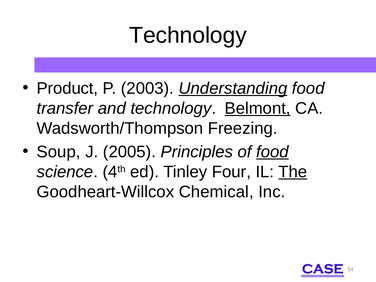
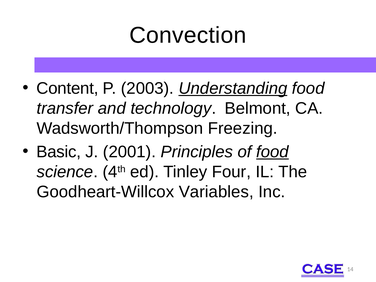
Technology: Technology -> Convection (188, 35)
Product: Product -> Content (67, 88)
Belmont underline: present -> none (258, 108)
Soup: Soup -> Basic (59, 152)
2005: 2005 -> 2001 (129, 152)
The underline: present -> none (293, 172)
Chemical: Chemical -> Variables (216, 192)
